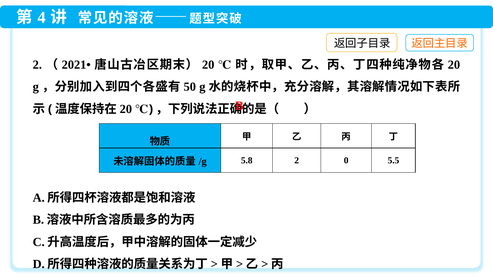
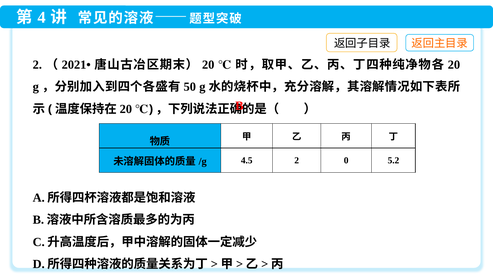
5.8: 5.8 -> 4.5 (247, 161)
5.5: 5.5 -> 5.2 (393, 161)
